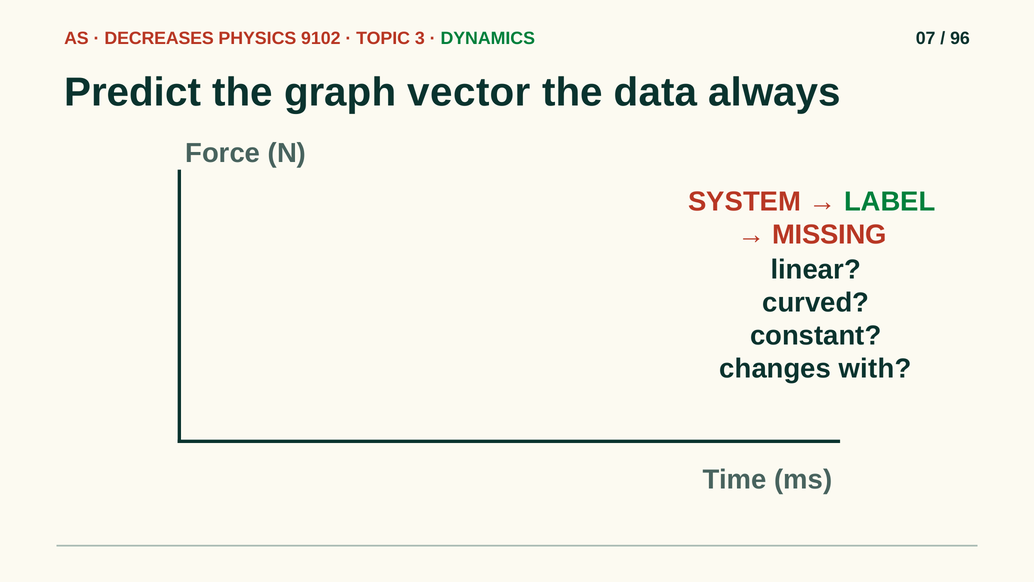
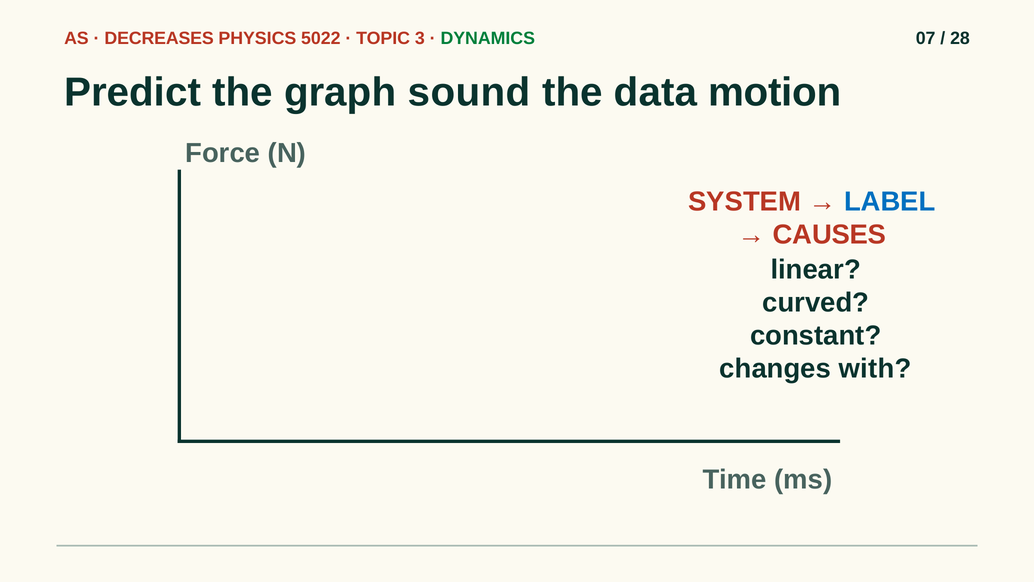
9102: 9102 -> 5022 (321, 38)
96: 96 -> 28 (960, 38)
vector: vector -> sound (469, 92)
always: always -> motion (775, 92)
LABEL colour: green -> blue (890, 202)
MISSING: MISSING -> CAUSES (829, 235)
